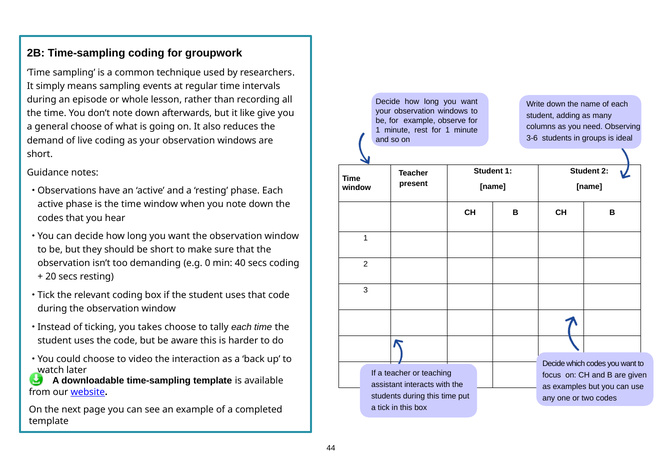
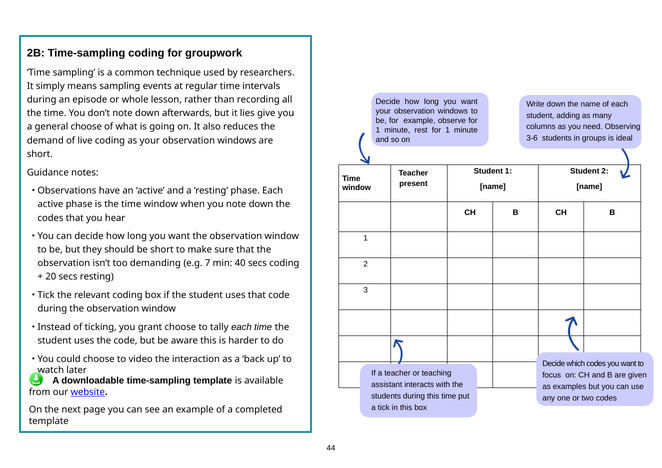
like: like -> lies (247, 113)
0: 0 -> 7 (208, 263)
takes: takes -> grant (150, 327)
